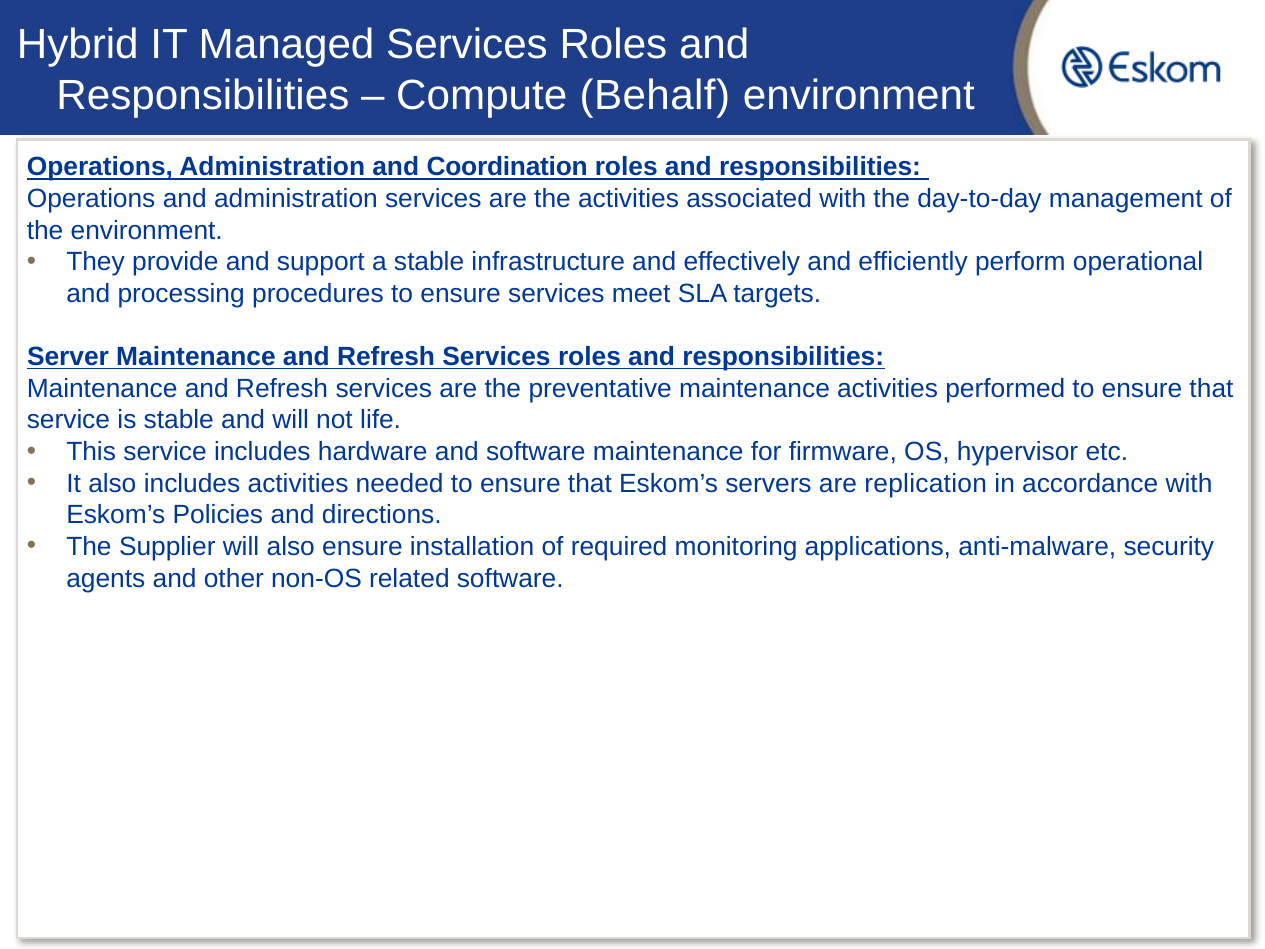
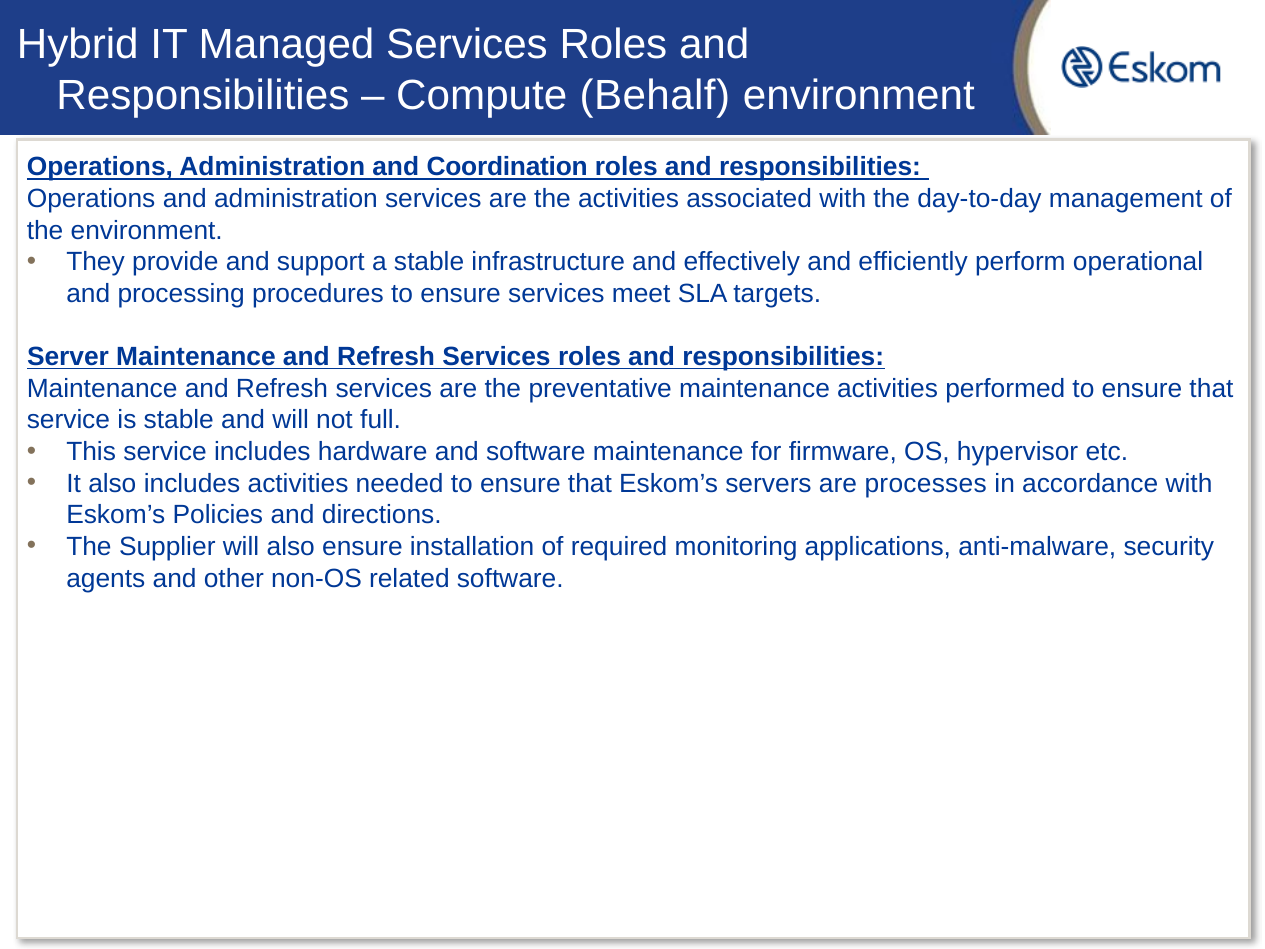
life: life -> full (381, 420)
replication: replication -> processes (926, 483)
